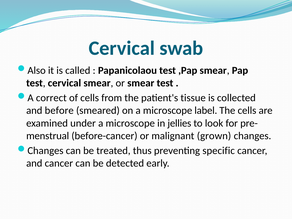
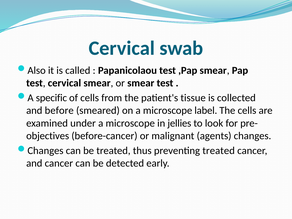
correct: correct -> specific (51, 98)
menstrual: menstrual -> objectives (48, 136)
grown: grown -> agents (214, 136)
preventing specific: specific -> treated (219, 151)
